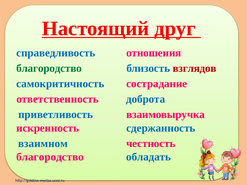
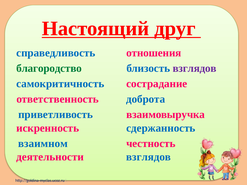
взглядов colour: red -> purple (195, 68)
благородство: благородство -> деятельности (50, 157)
обладать: обладать -> взглядов (149, 157)
